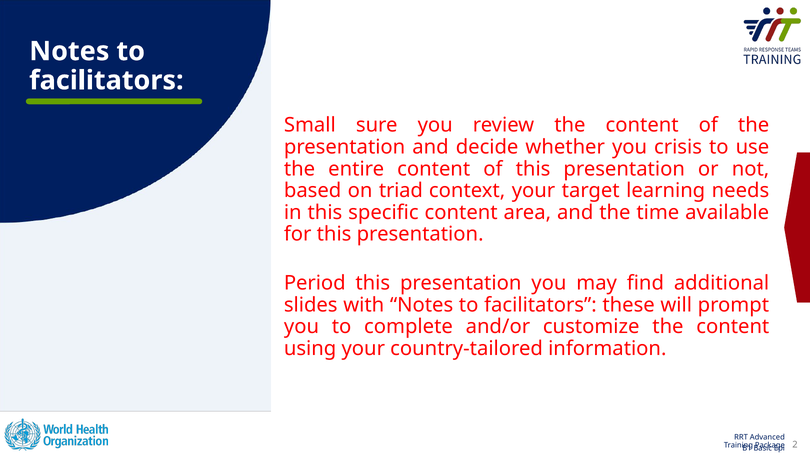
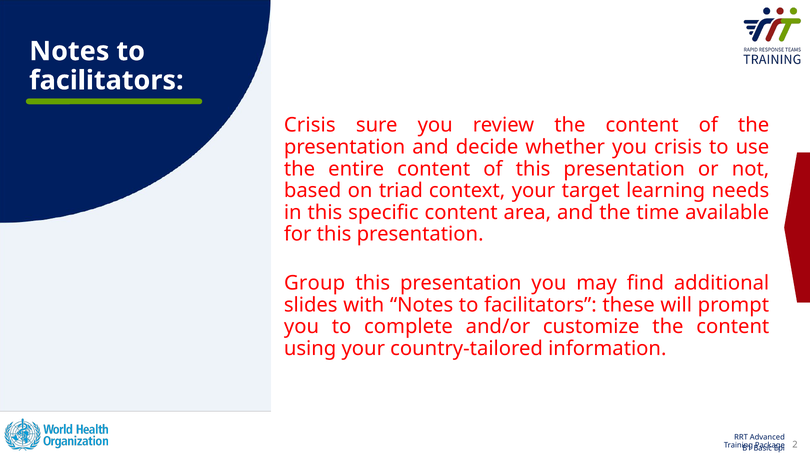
Small: Small -> Crisis (310, 125)
Period: Period -> Group (315, 283)
